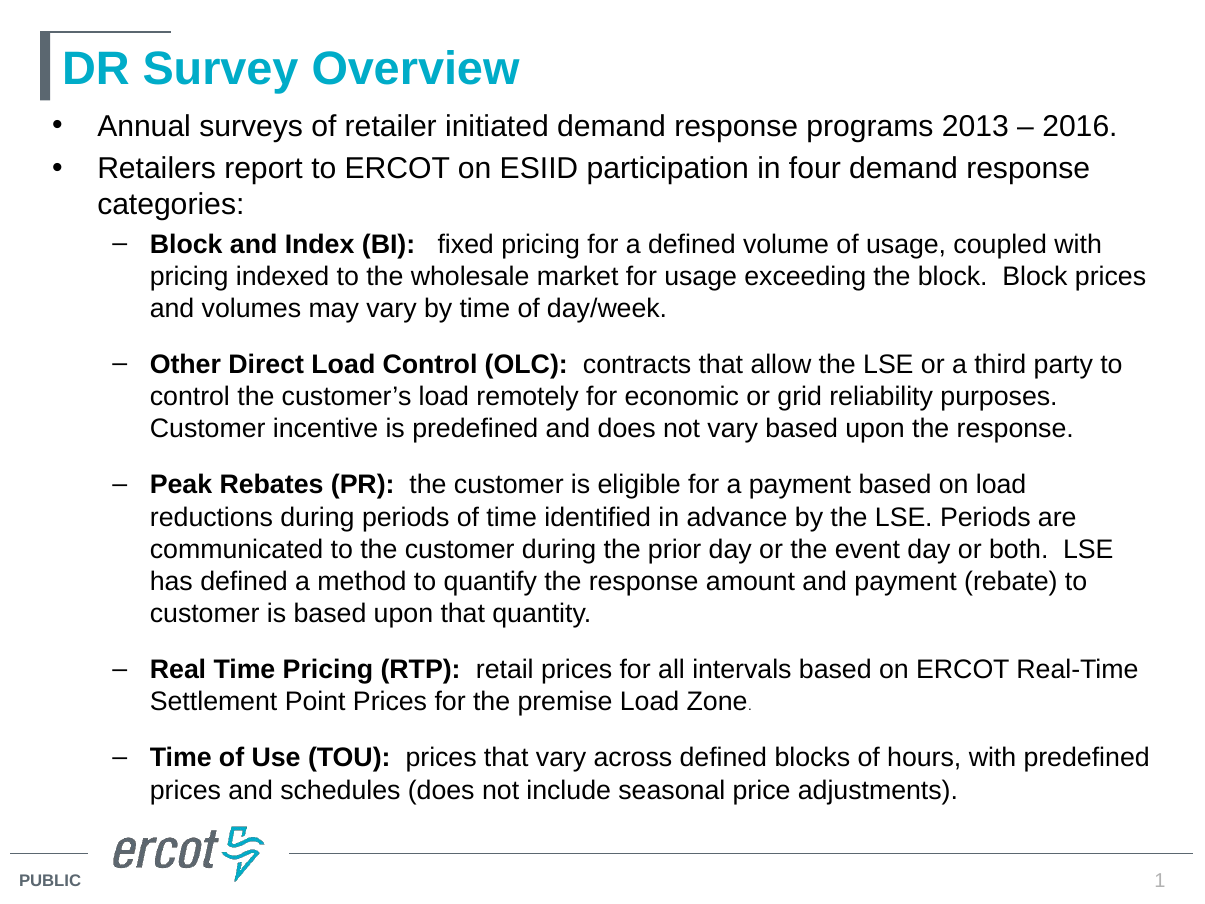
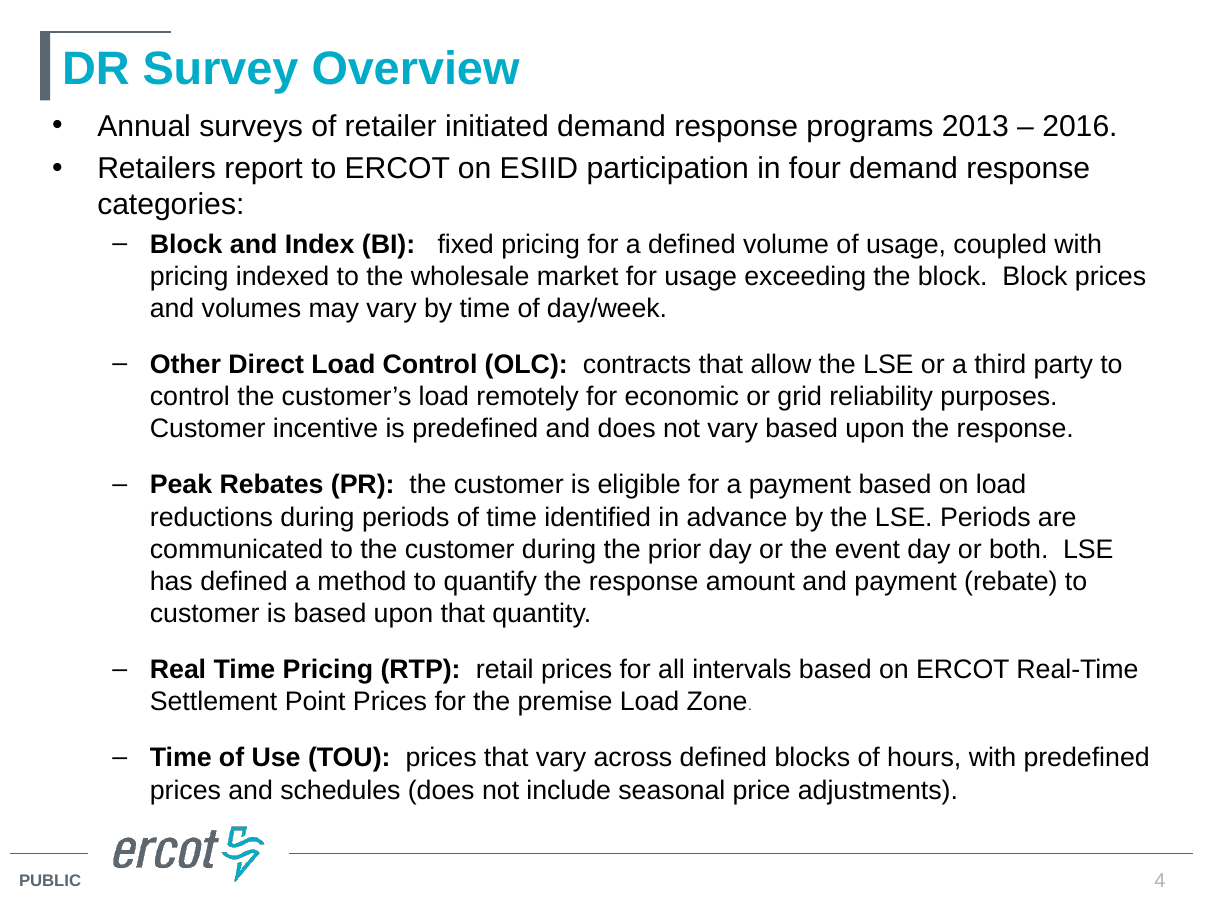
1: 1 -> 4 (1160, 881)
